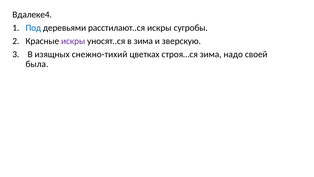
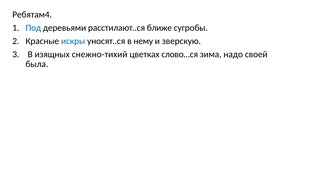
Вдалеке4: Вдалеке4 -> Ребятам4 (32, 15)
расстилают..ся искры: искры -> ближе (159, 28)
искры colour: purple -> blue (73, 41)
в зима: зима -> нему (143, 41)
строя…ся: строя…ся -> слово…ся (180, 54)
